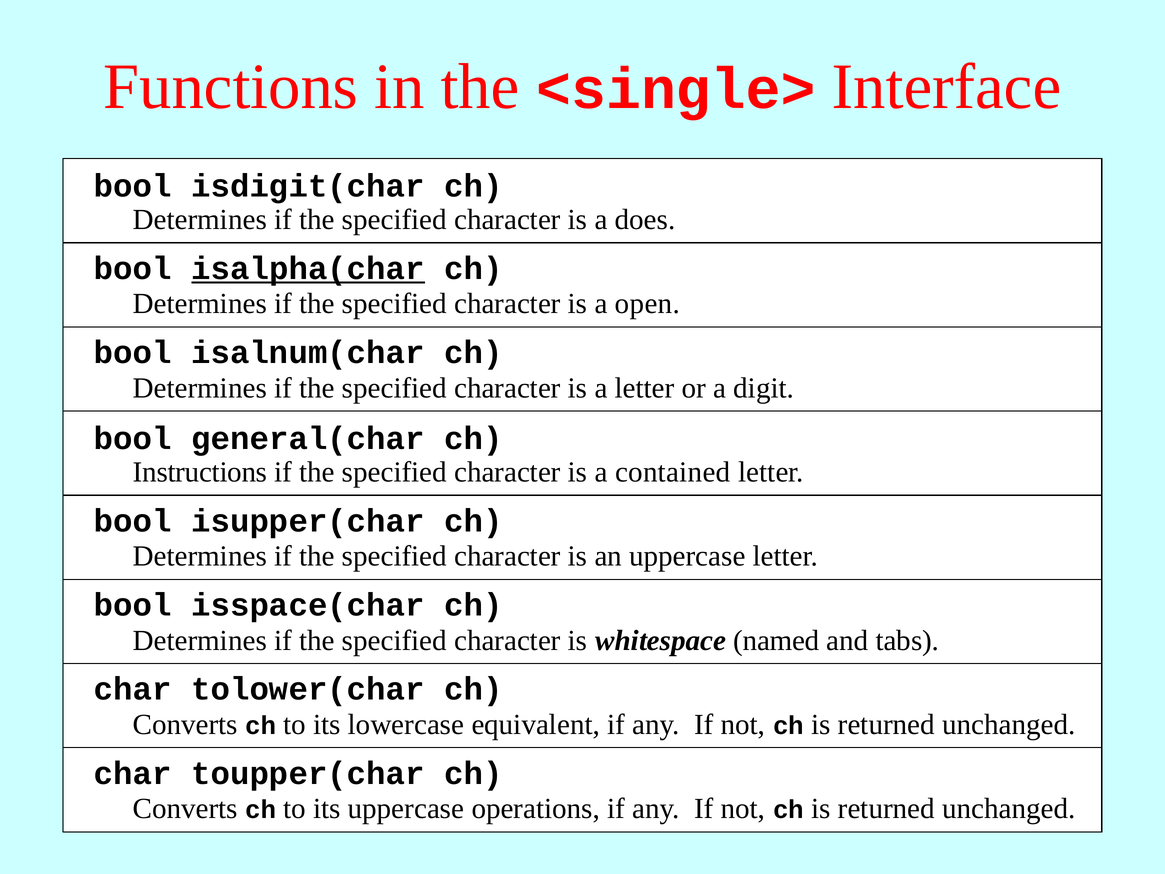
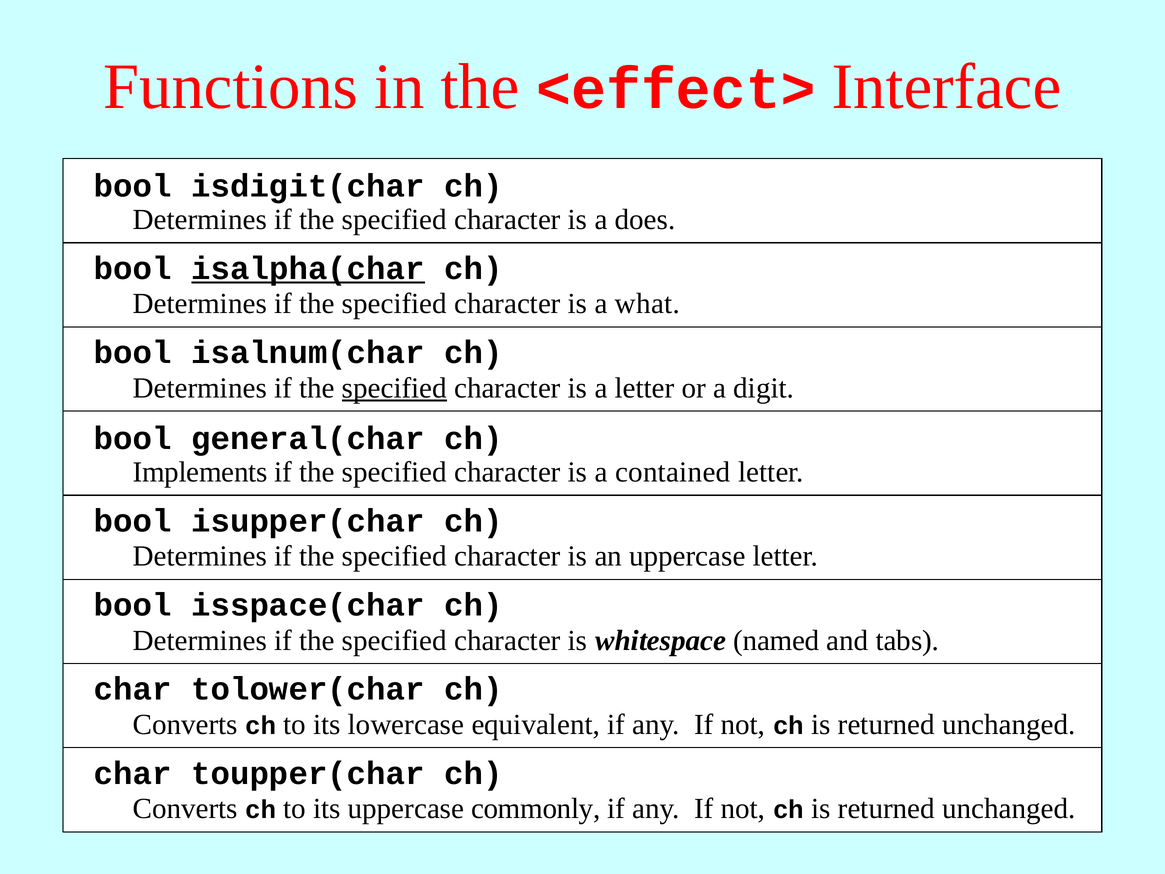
<single>: <single> -> <effect> (676, 89)
open: open -> what (647, 304)
specified underline: none -> present (394, 388)
Instructions: Instructions -> Implements (200, 472)
operations: operations -> commonly (536, 808)
